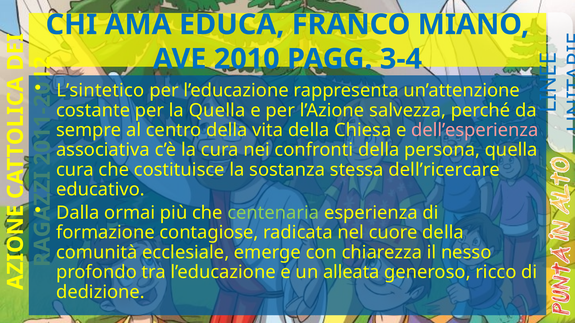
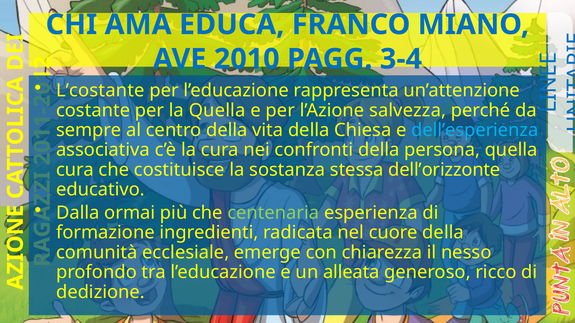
L’sintetico: L’sintetico -> L’costante (100, 91)
dell’esperienza colour: pink -> light blue (475, 130)
dell’ricercare: dell’ricercare -> dell’orizzonte (444, 170)
contagiose: contagiose -> ingredienti (209, 233)
